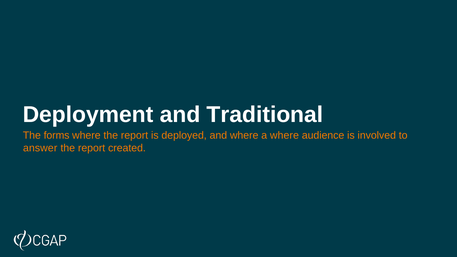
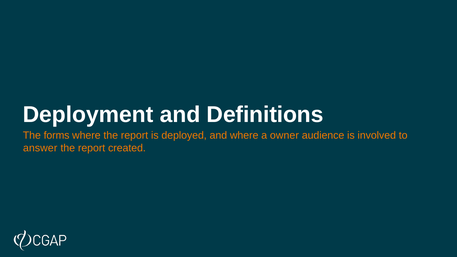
Traditional: Traditional -> Definitions (265, 115)
a where: where -> owner (284, 136)
